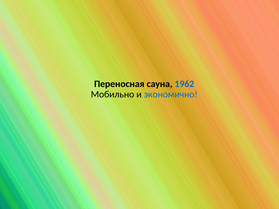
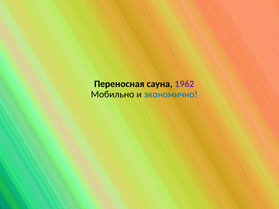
1962 colour: blue -> purple (184, 84)
